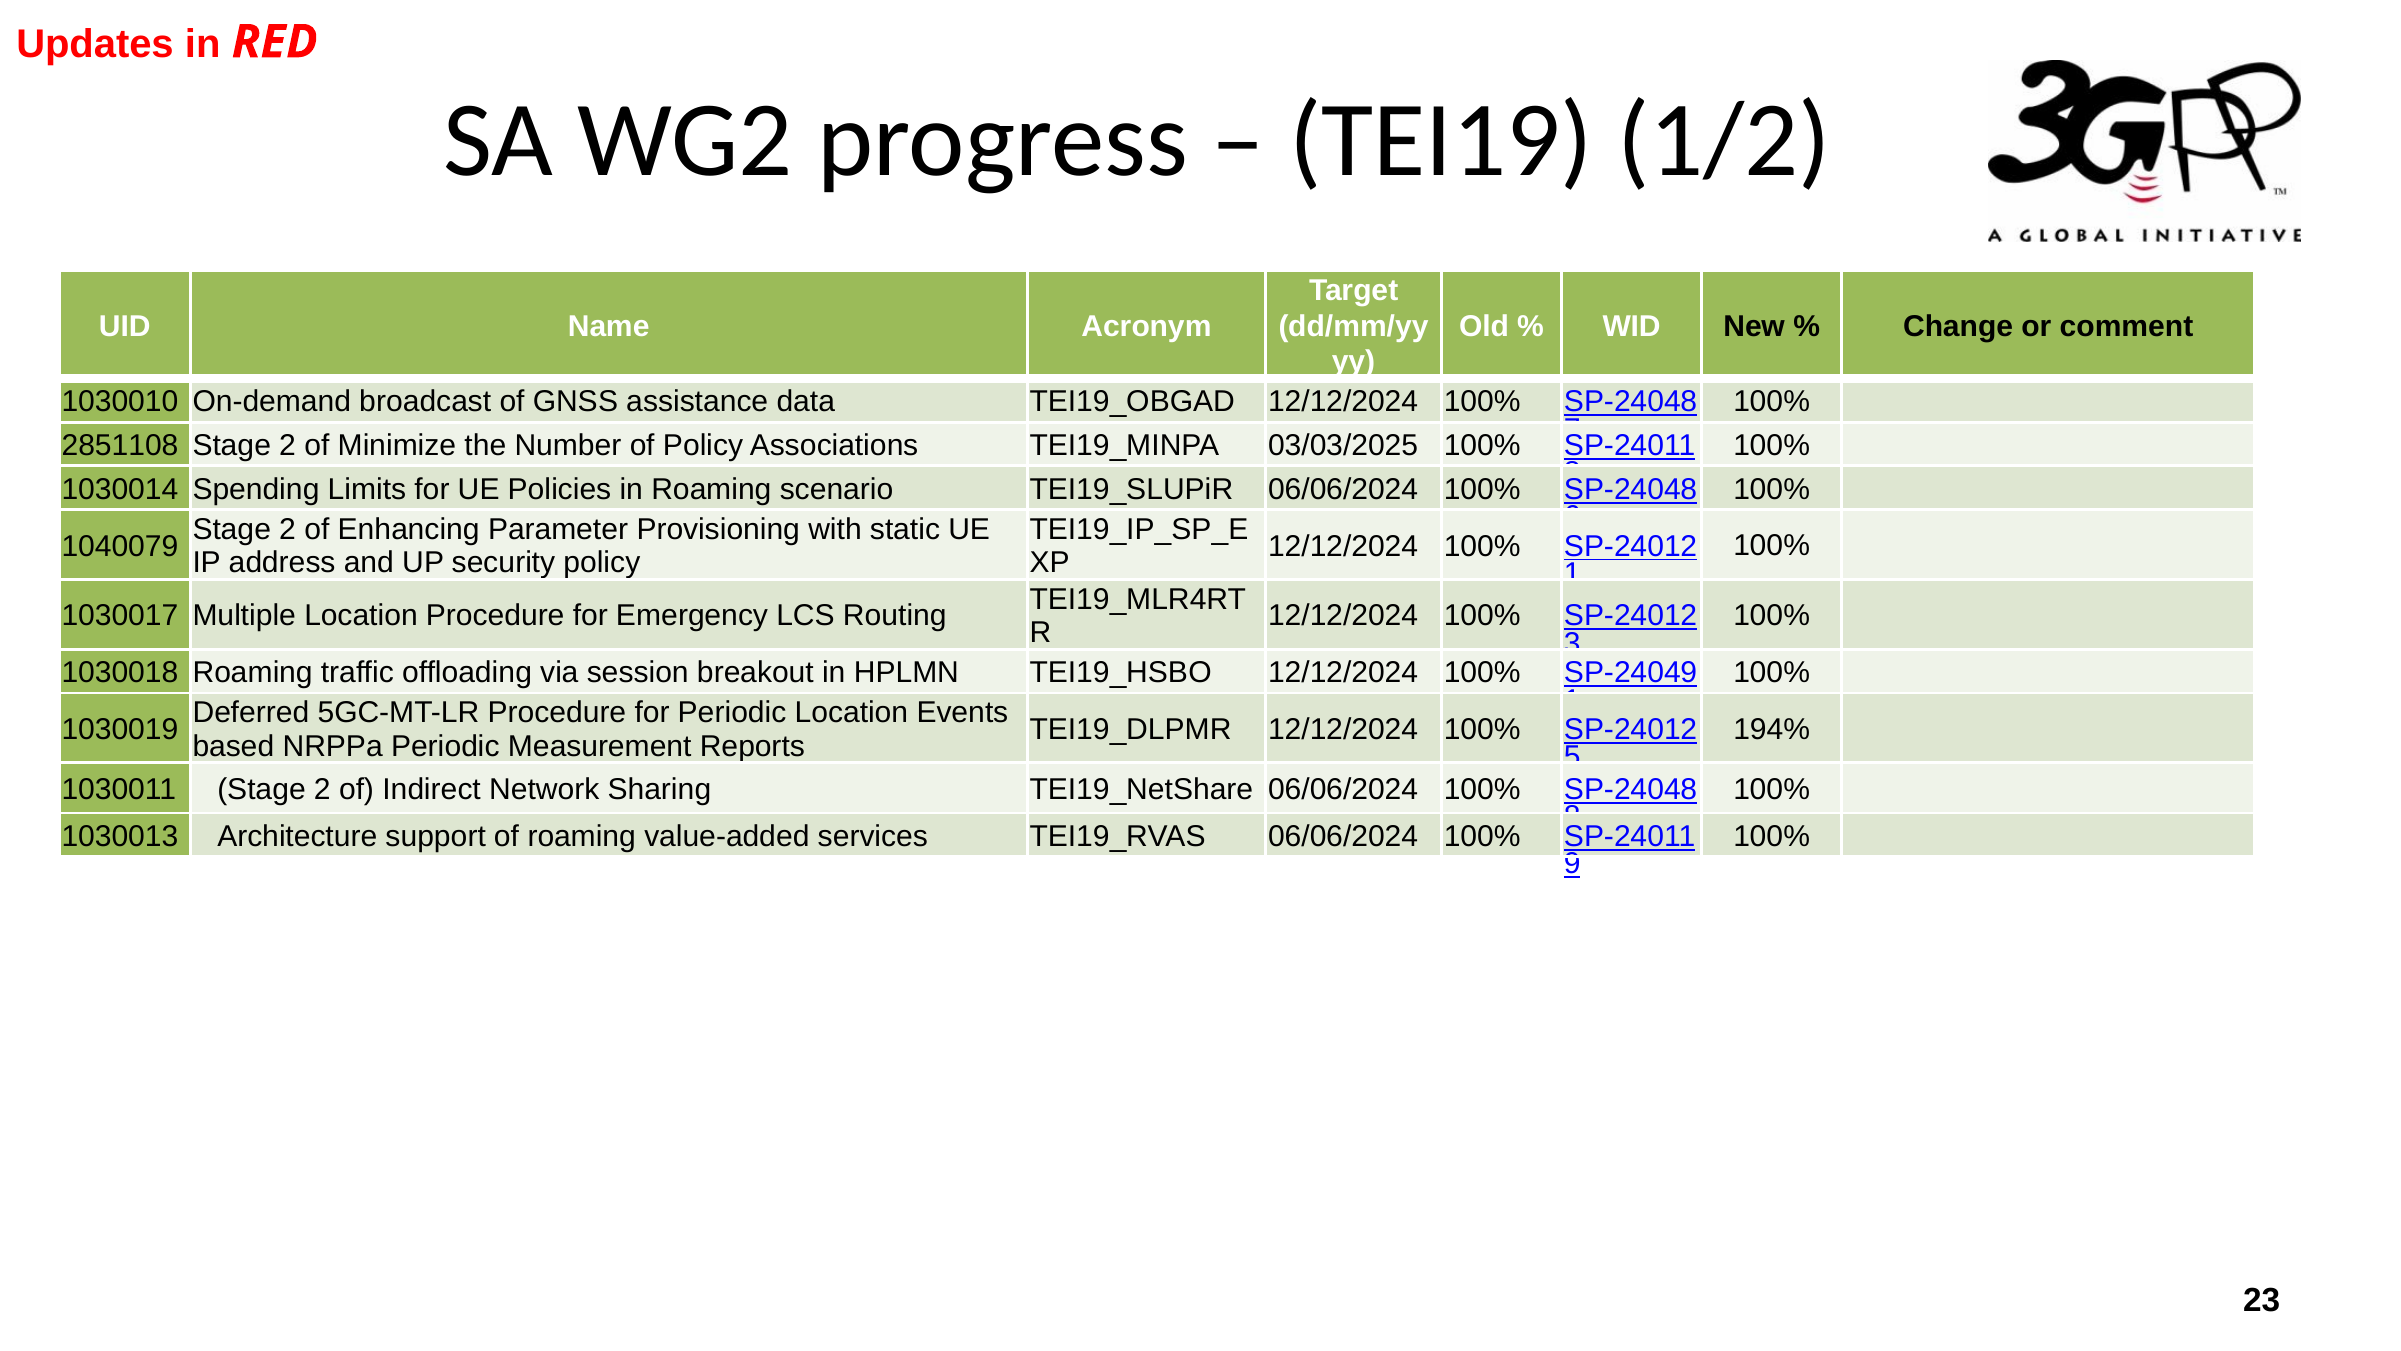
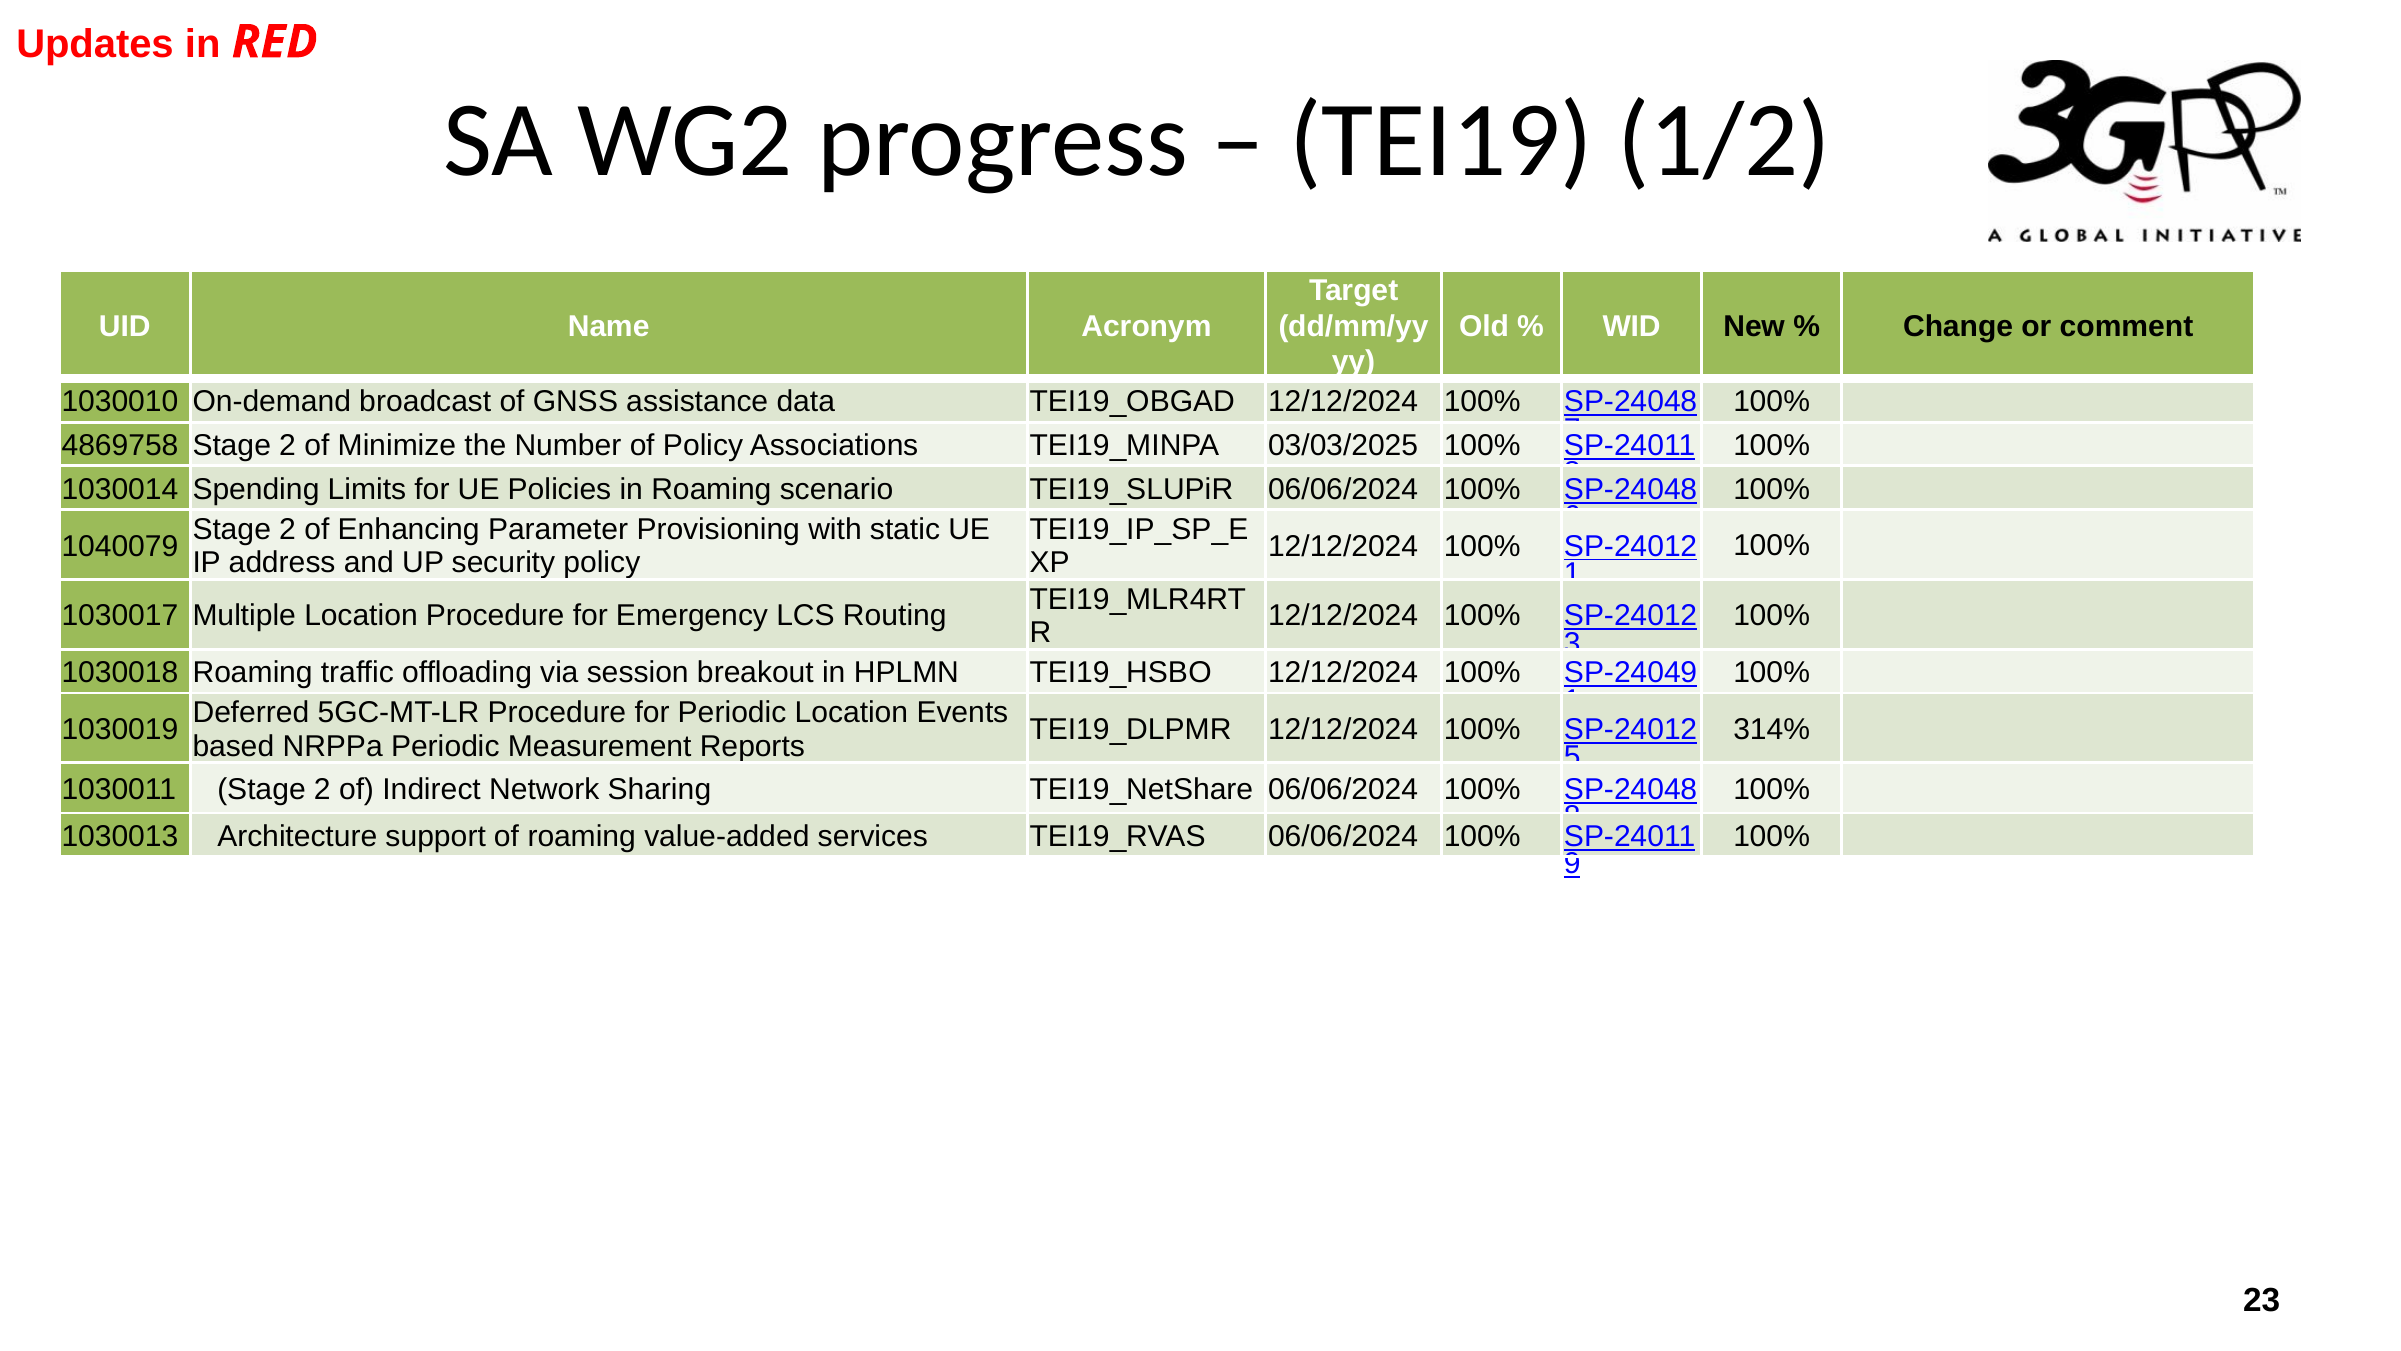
2851108: 2851108 -> 4869758 (120, 446)
194%: 194% -> 314% (1772, 729)
